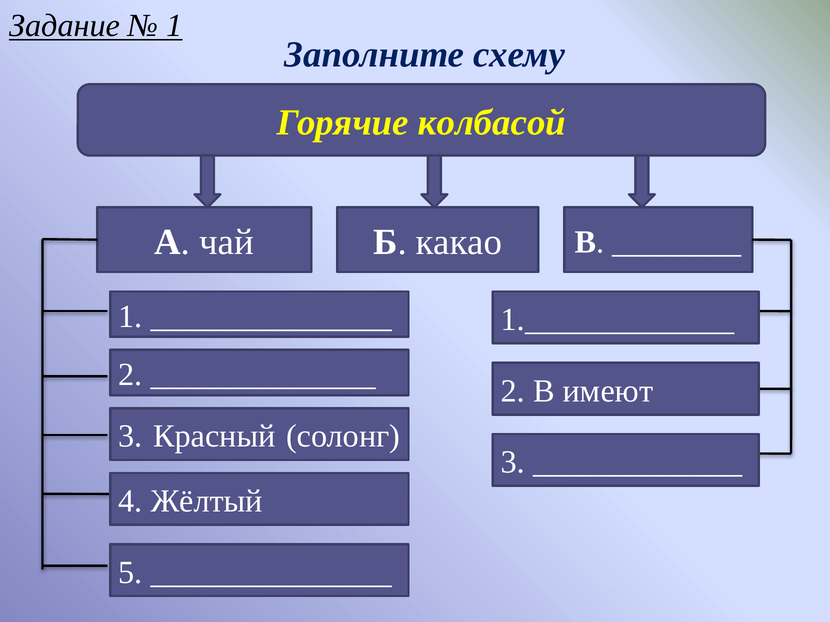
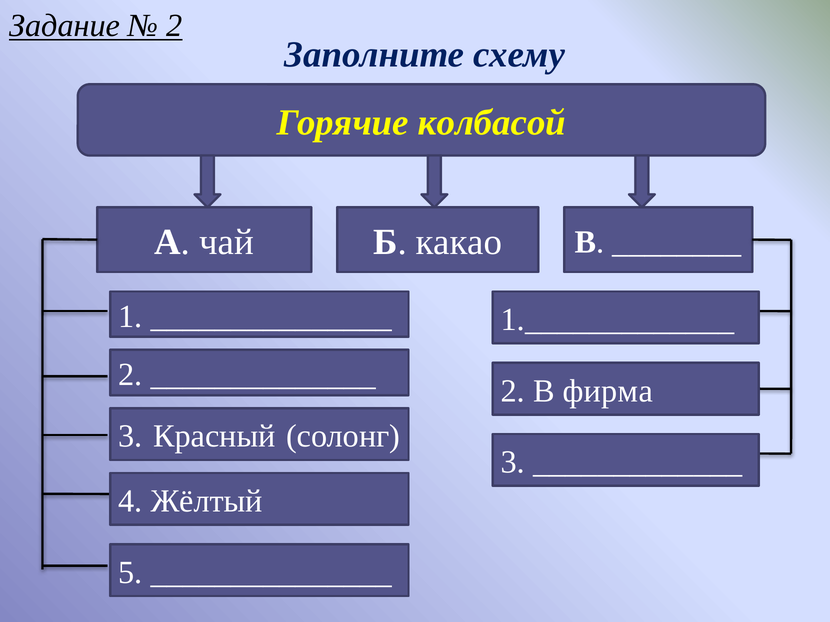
1: 1 -> 2 (175, 26)
имеют: имеют -> фирма (608, 391)
